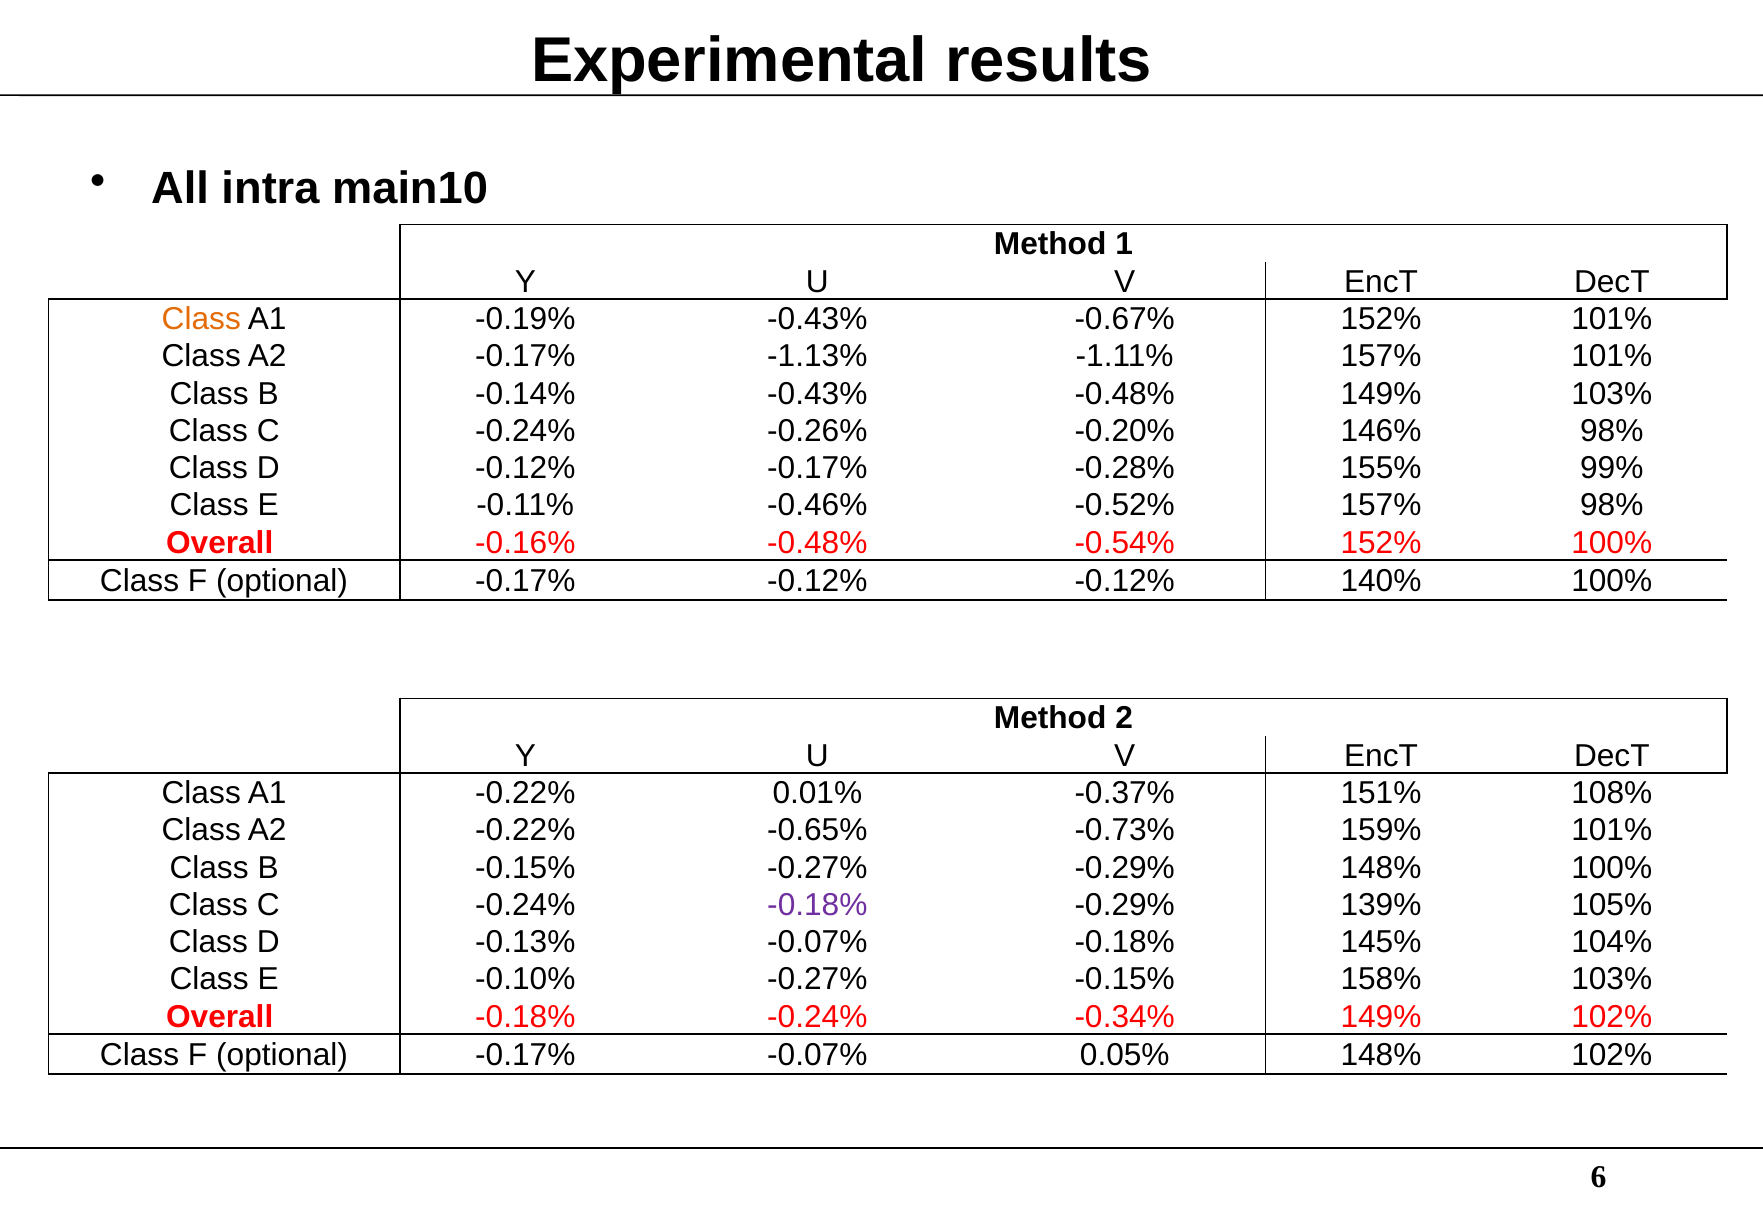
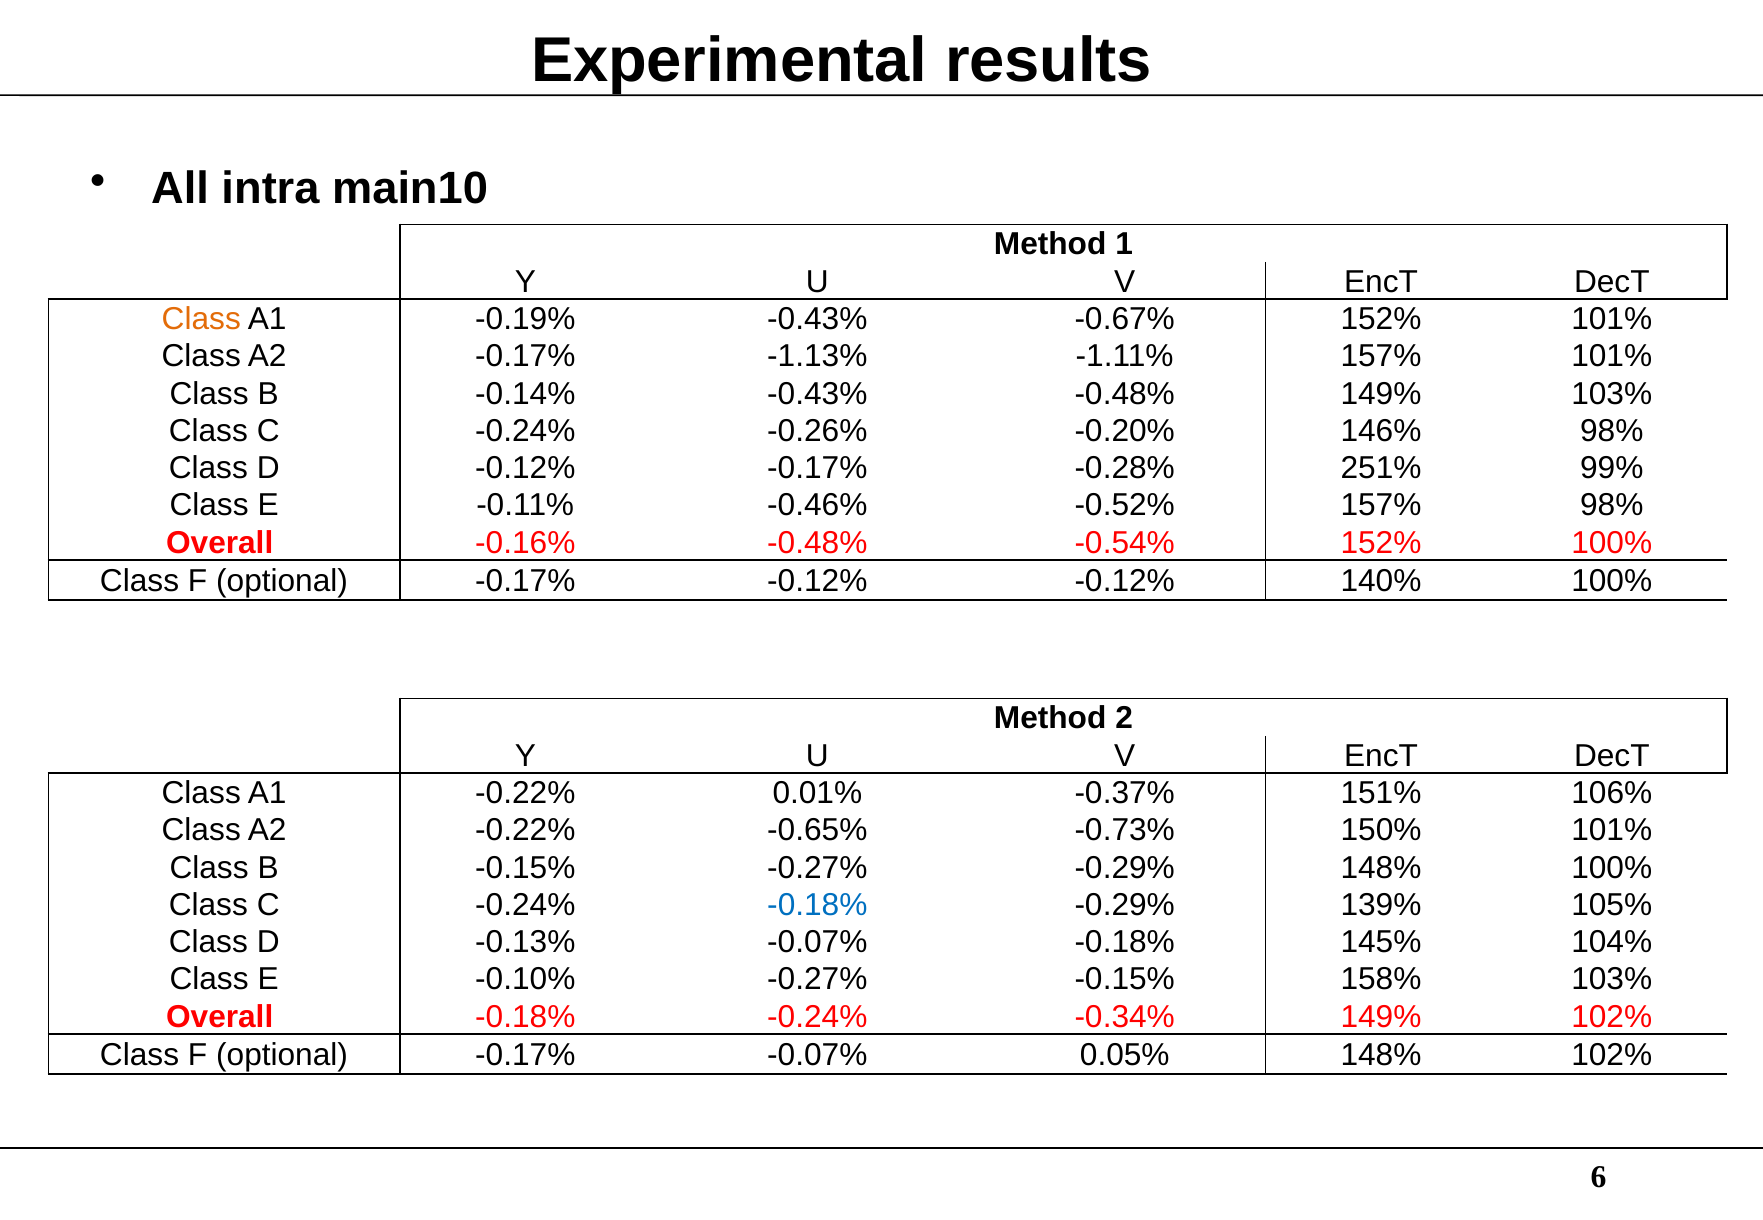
155%: 155% -> 251% (1381, 468)
108%: 108% -> 106% (1612, 793)
159%: 159% -> 150% (1381, 831)
-0.18% colour: purple -> blue (817, 905)
